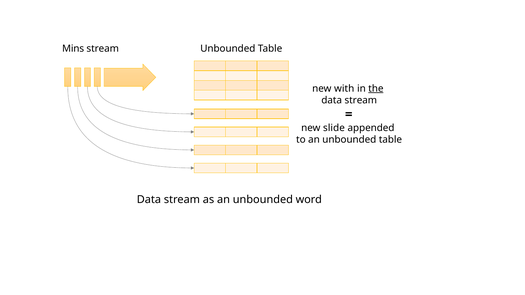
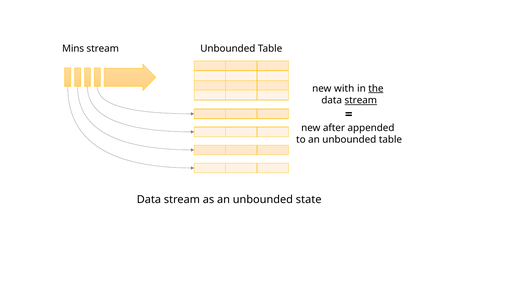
stream underline: none -> present (361, 100)
slide: slide -> after (334, 128)
word: word -> state (309, 200)
